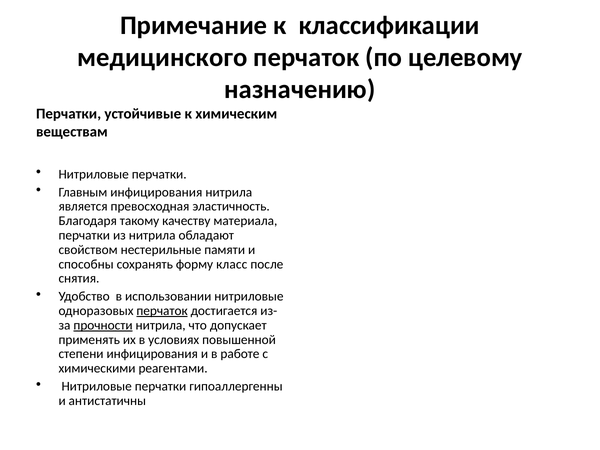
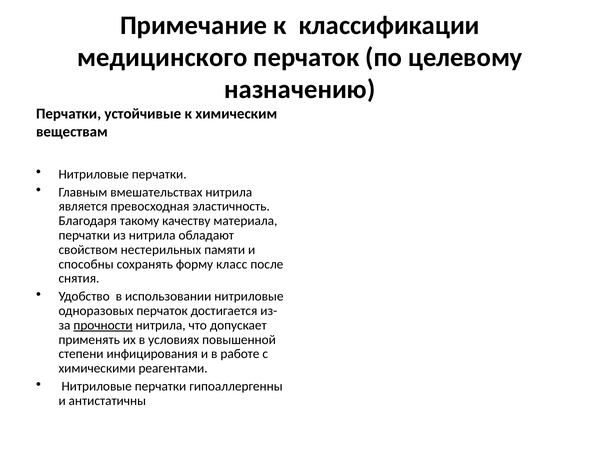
Главным инфицирования: инфицирования -> вмешательствах (156, 192)
нестерильные: нестерильные -> нестерильных (161, 250)
перчаток underline: present -> none (162, 311)
